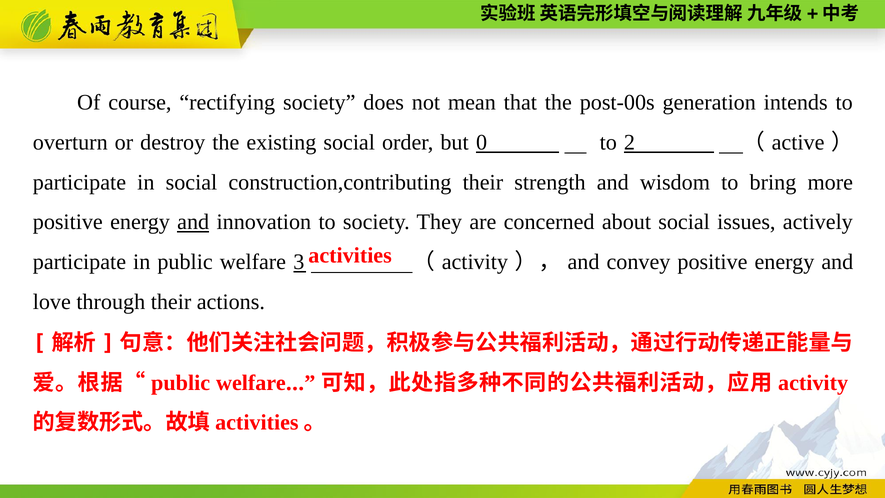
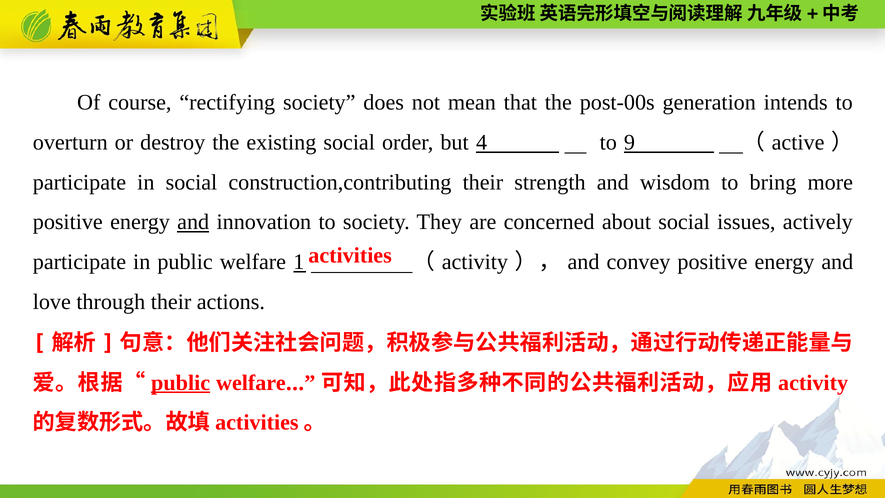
0: 0 -> 4 (482, 142)
2: 2 -> 9 (629, 142)
3: 3 -> 1 (299, 262)
public underline: none -> present (181, 383)
